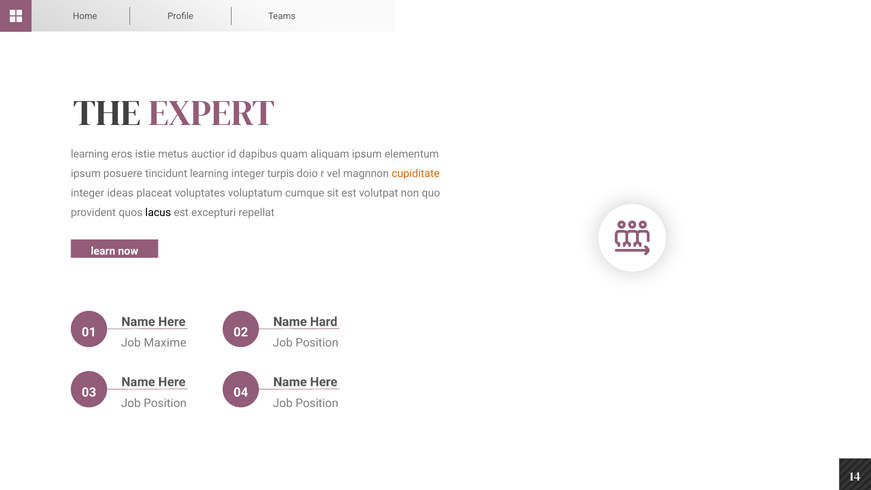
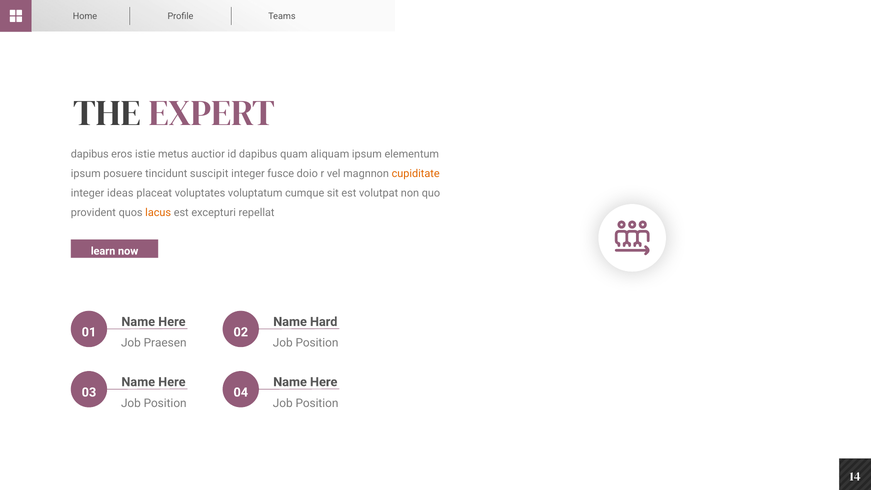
learning: learning -> dapibus (90, 154)
tincidunt learning: learning -> suscipit (209, 173)
turpis: turpis -> fusce (281, 173)
lacus colour: black -> orange (158, 213)
Maxime: Maxime -> Praesen (165, 343)
